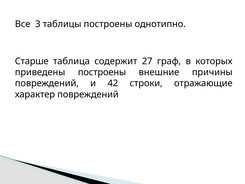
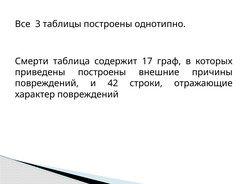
Старше: Старше -> Смерти (32, 61)
27: 27 -> 17 (147, 61)
